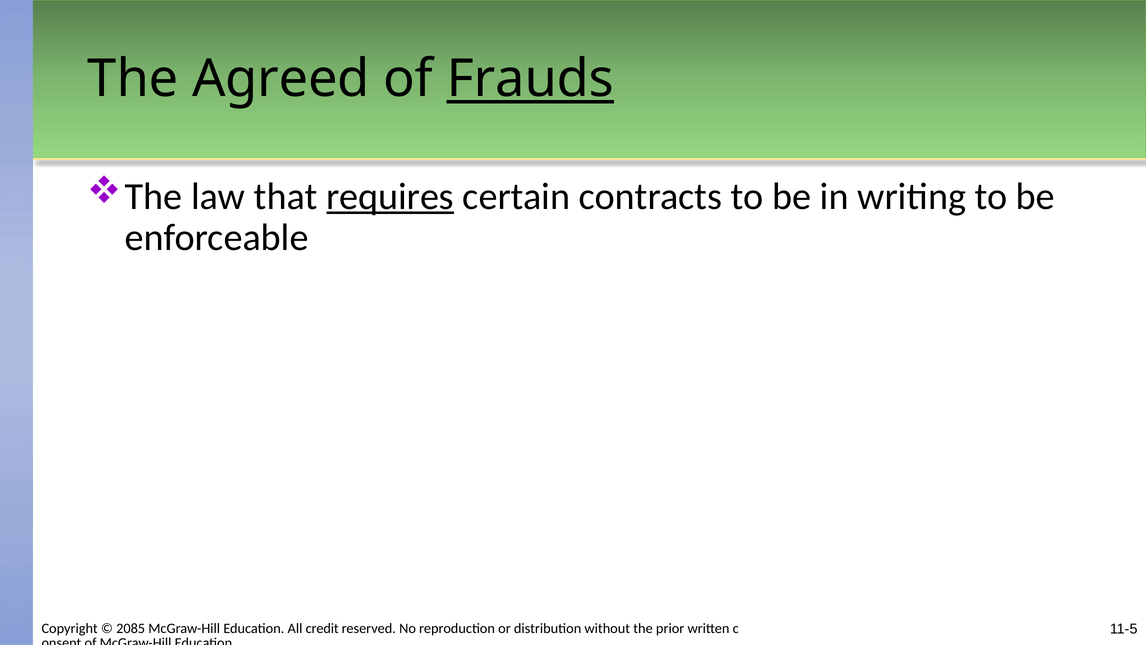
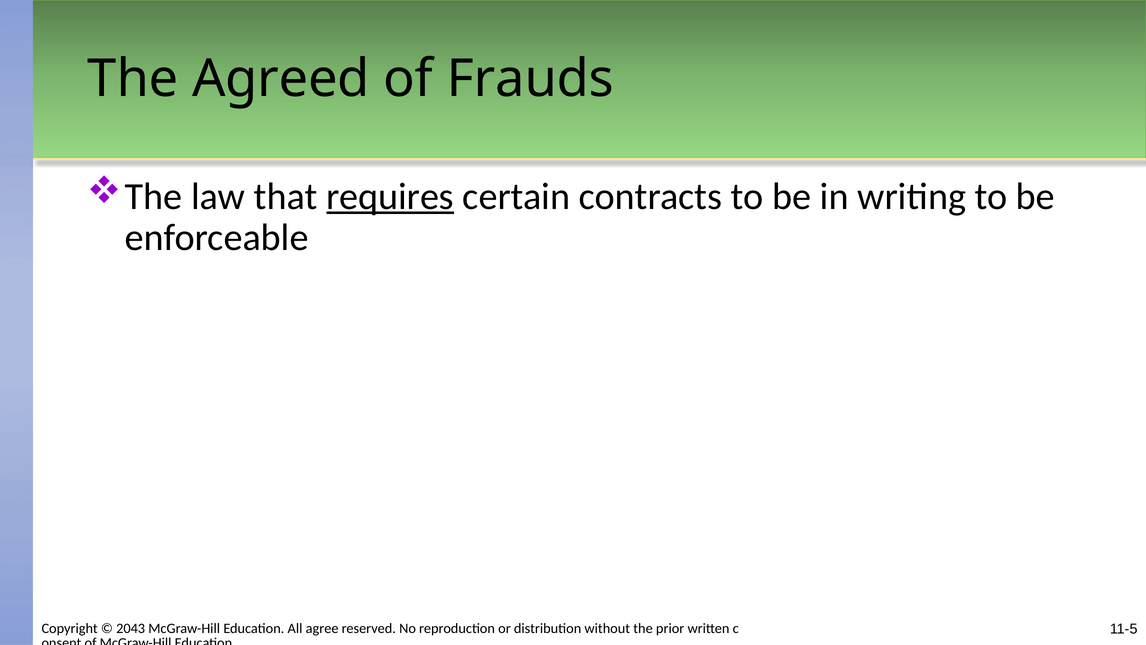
Frauds underline: present -> none (530, 79)
2085: 2085 -> 2043 (131, 628)
credit: credit -> agree (322, 628)
